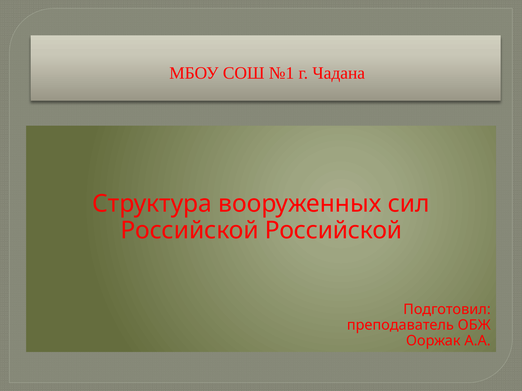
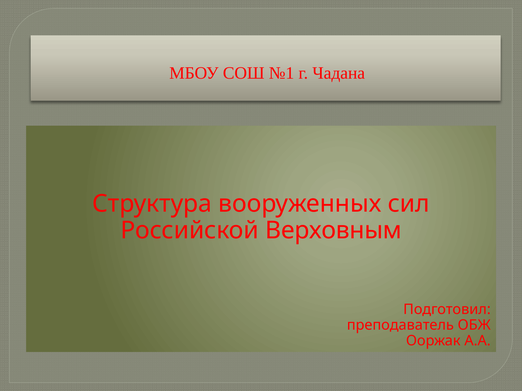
Российской Российской: Российской -> Верховным (334, 231)
